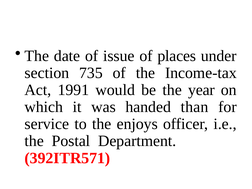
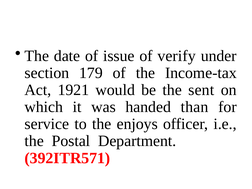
places: places -> verify (177, 56)
735: 735 -> 179 (91, 73)
1991: 1991 -> 1921 (73, 90)
year: year -> sent (201, 90)
